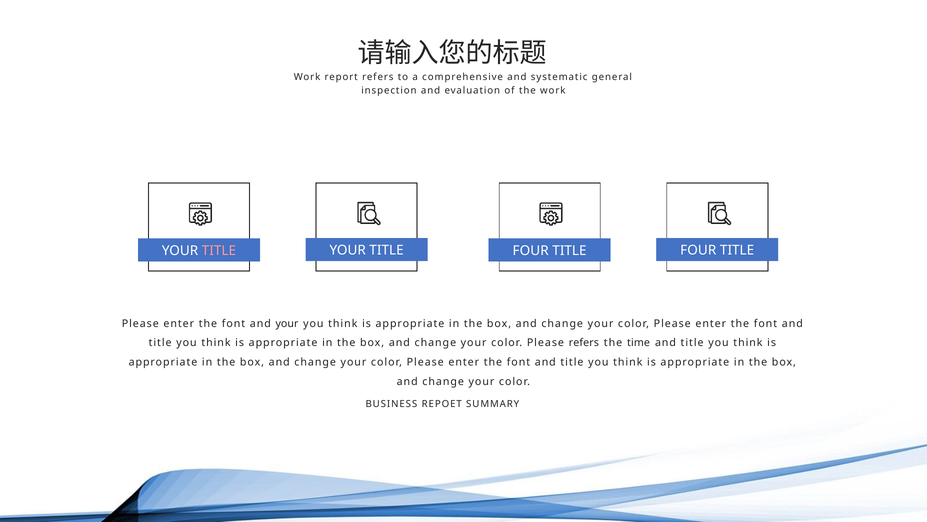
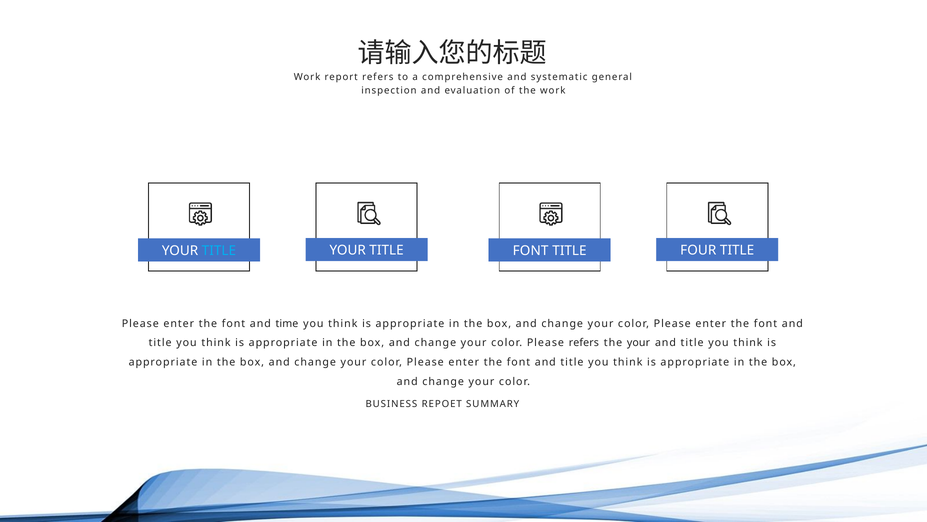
TITLE colour: pink -> light blue (219, 251)
YOUR TITLE FOUR: FOUR -> FONT (531, 251)
and your: your -> time (287, 323)
the time: time -> your (638, 343)
